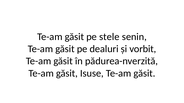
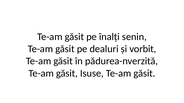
stele: stele -> înalți (109, 37)
